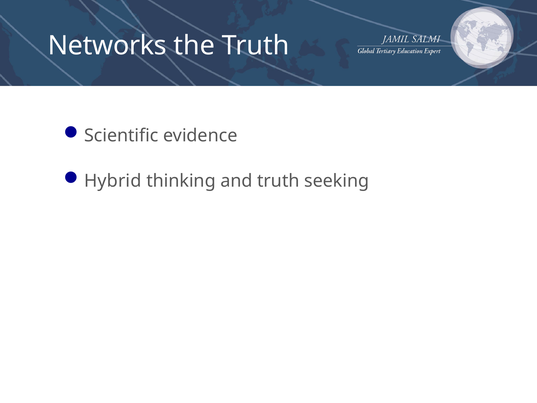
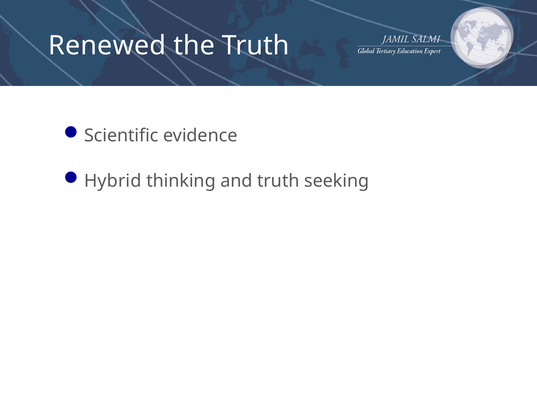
Networks: Networks -> Renewed (107, 46)
